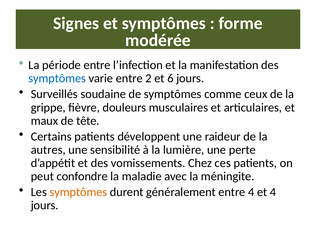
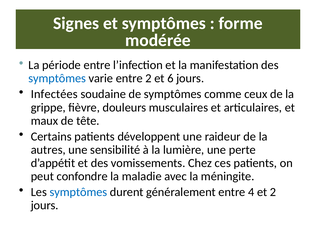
Surveillés: Surveillés -> Infectées (54, 94)
symptômes colour: orange -> blue (78, 192)
et 4: 4 -> 2 (273, 192)
